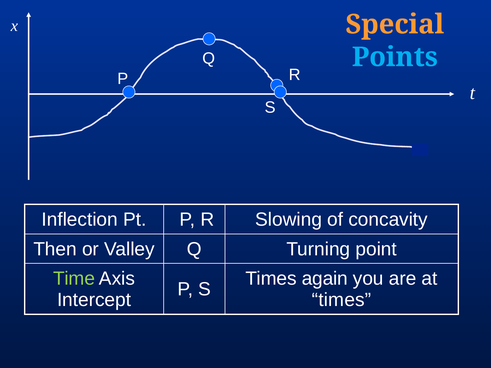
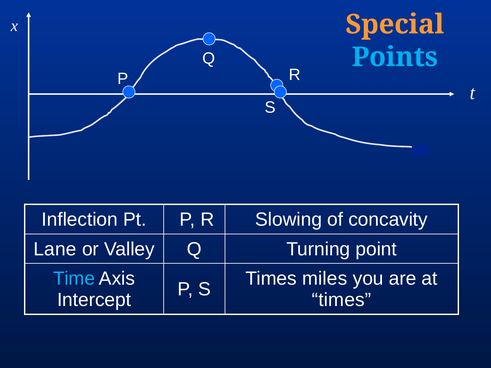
Then: Then -> Lane (55, 249)
Time colour: light green -> light blue (74, 279)
again: again -> miles (325, 279)
